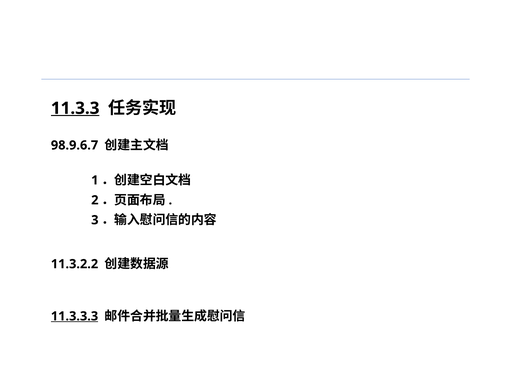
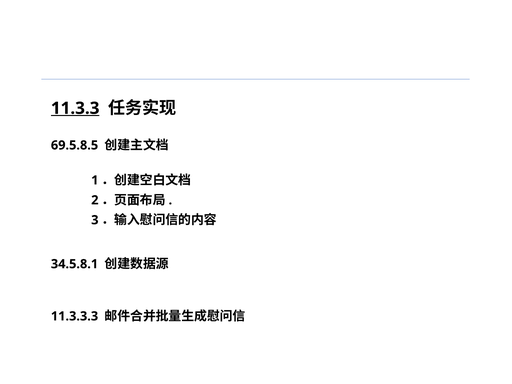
98.9.6.7: 98.9.6.7 -> 69.5.8.5 (75, 145)
11.3.2.2: 11.3.2.2 -> 34.5.8.1 (75, 264)
11.3.3.3 underline: present -> none (75, 316)
